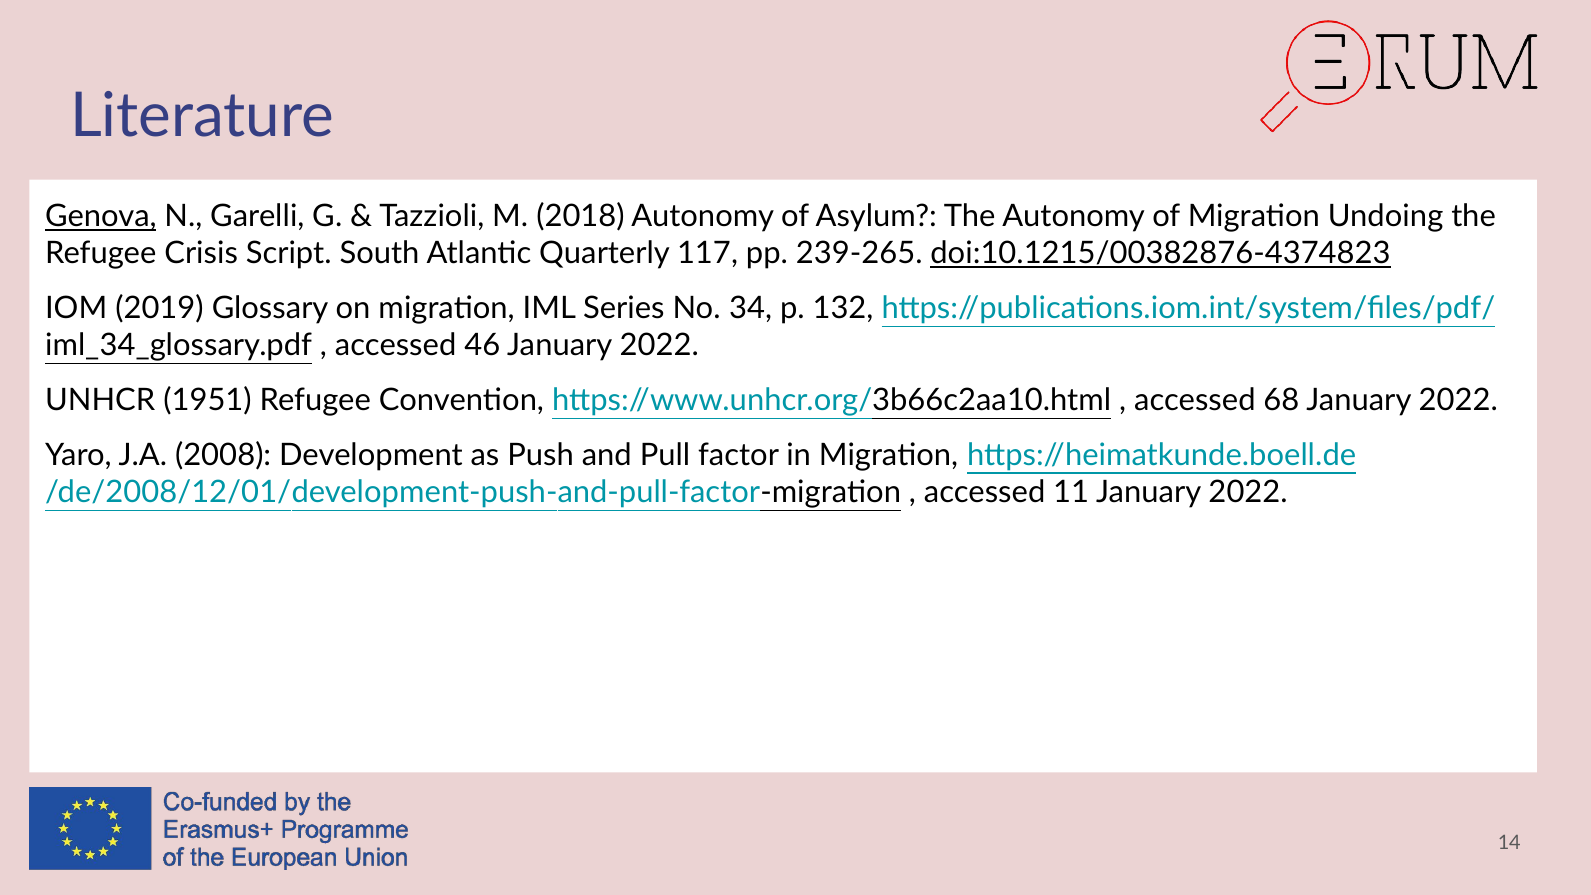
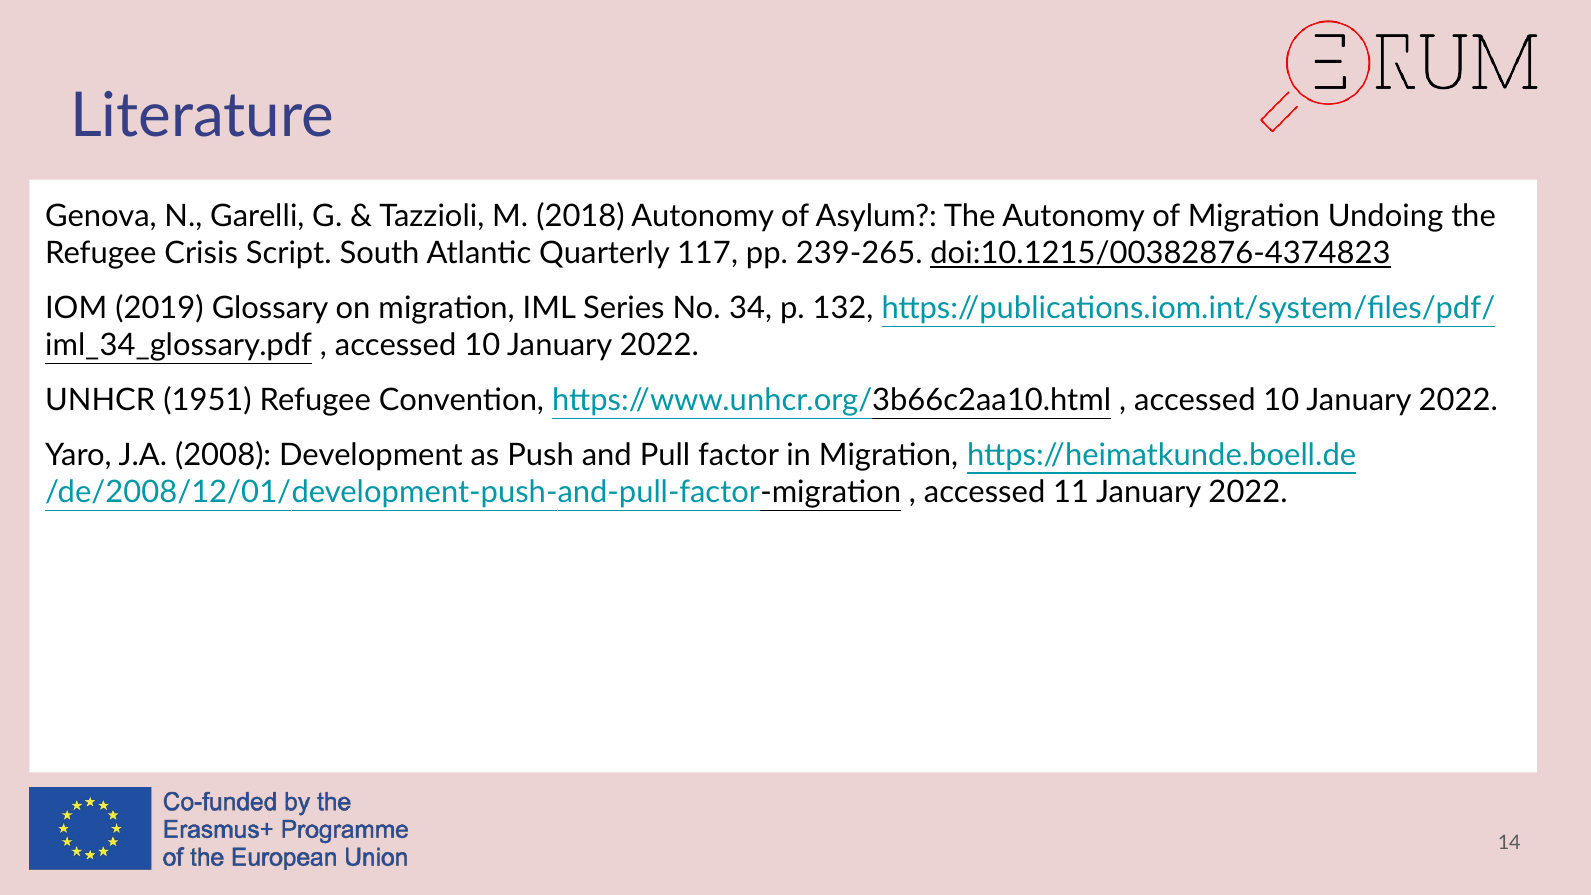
Genova underline: present -> none (101, 216)
46: 46 -> 10 (482, 345)
68: 68 -> 10 (1281, 400)
